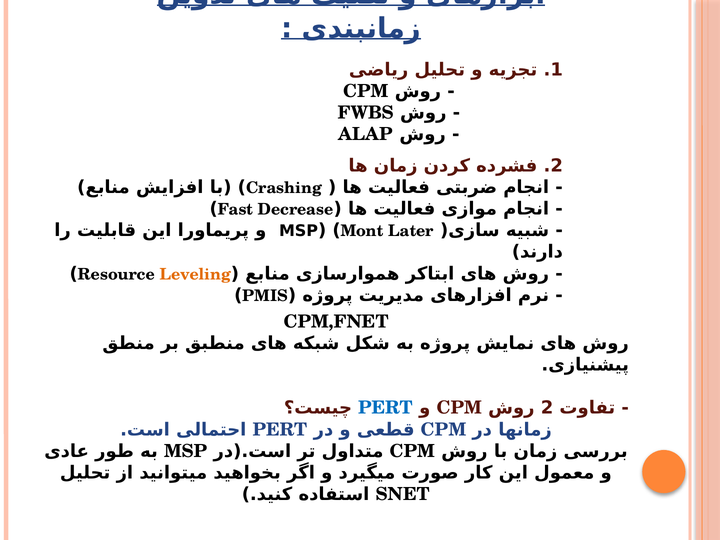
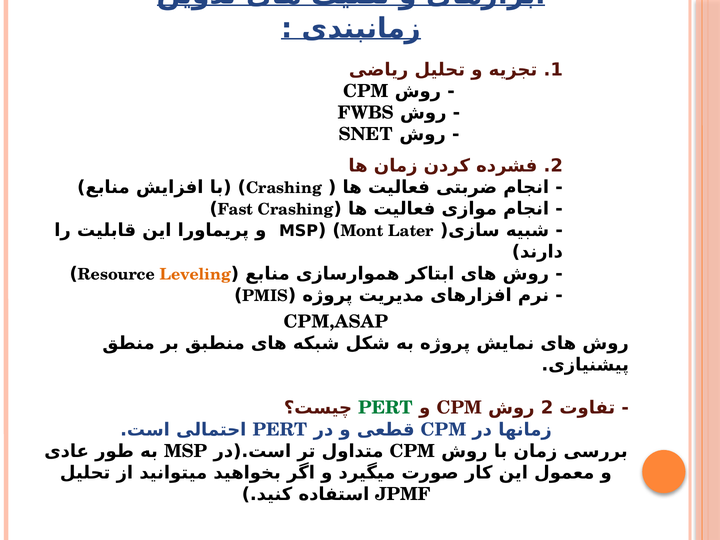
ALAP: ALAP -> SNET (366, 134)
Fast Decrease: Decrease -> Crashing (296, 209)
CPM,FNET: CPM,FNET -> CPM,ASAP (336, 322)
PERT colour: blue -> green (386, 408)
SNET: SNET -> JPMF (403, 494)
